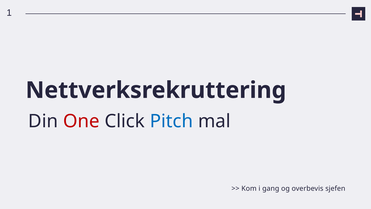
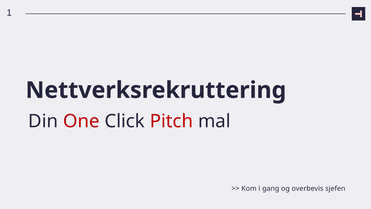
Pitch colour: blue -> red (171, 121)
